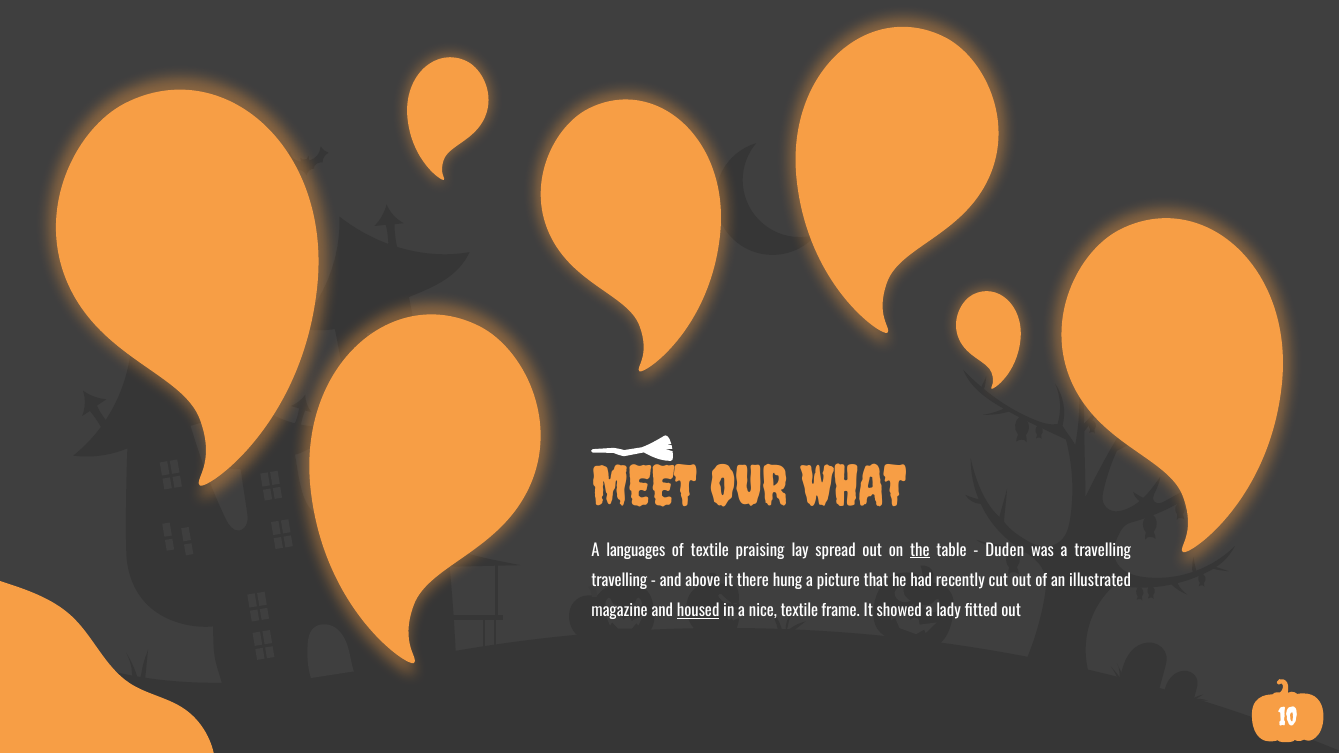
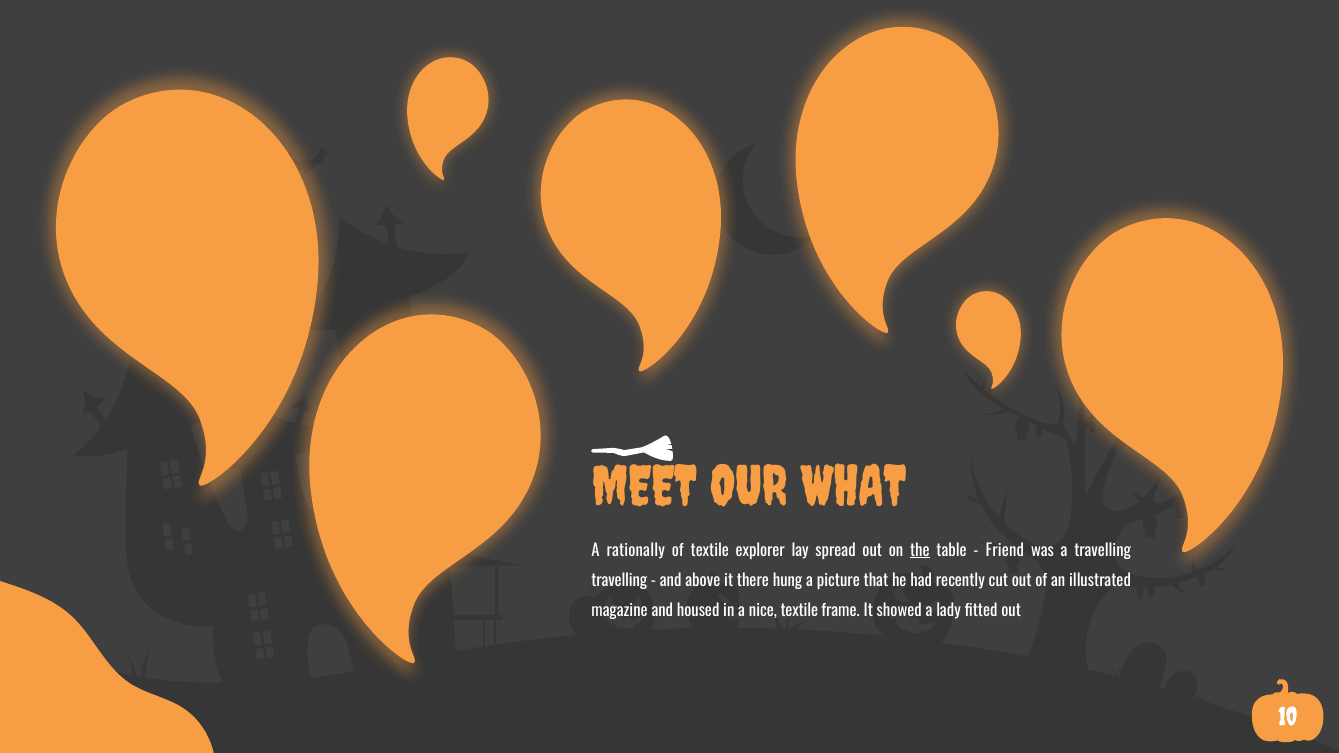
languages: languages -> rationally (636, 551)
praising: praising -> explorer (760, 551)
Duden: Duden -> Friend (1005, 551)
housed underline: present -> none (698, 611)
